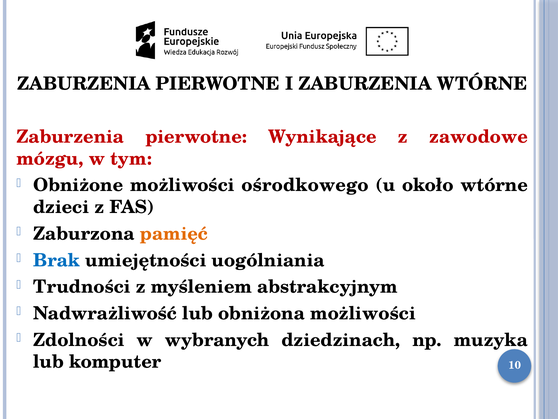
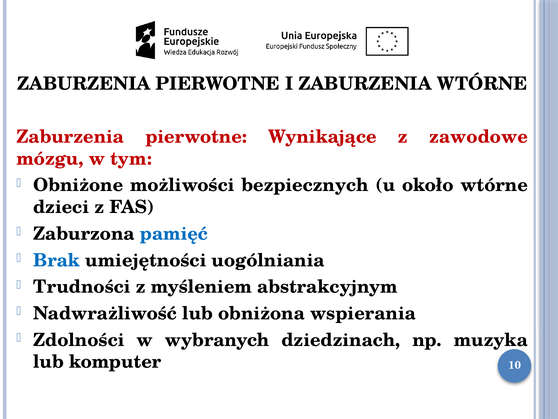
ośrodkowego: ośrodkowego -> bezpiecznych (305, 185)
pamięć colour: orange -> blue (174, 234)
obniżona możliwości: możliwości -> wspierania (363, 313)
